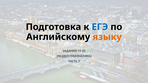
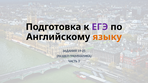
ЕГЭ colour: blue -> purple (100, 27)
